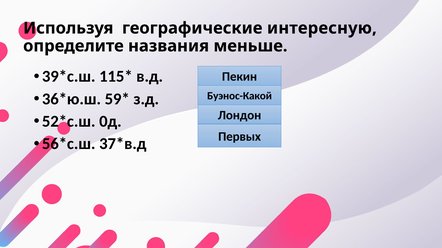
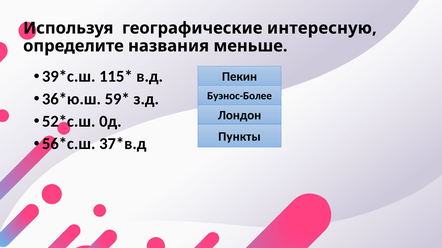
Буэнос-Какой: Буэнос-Какой -> Буэнос-Более (240, 96)
Первых: Первых -> Пункты (239, 137)
